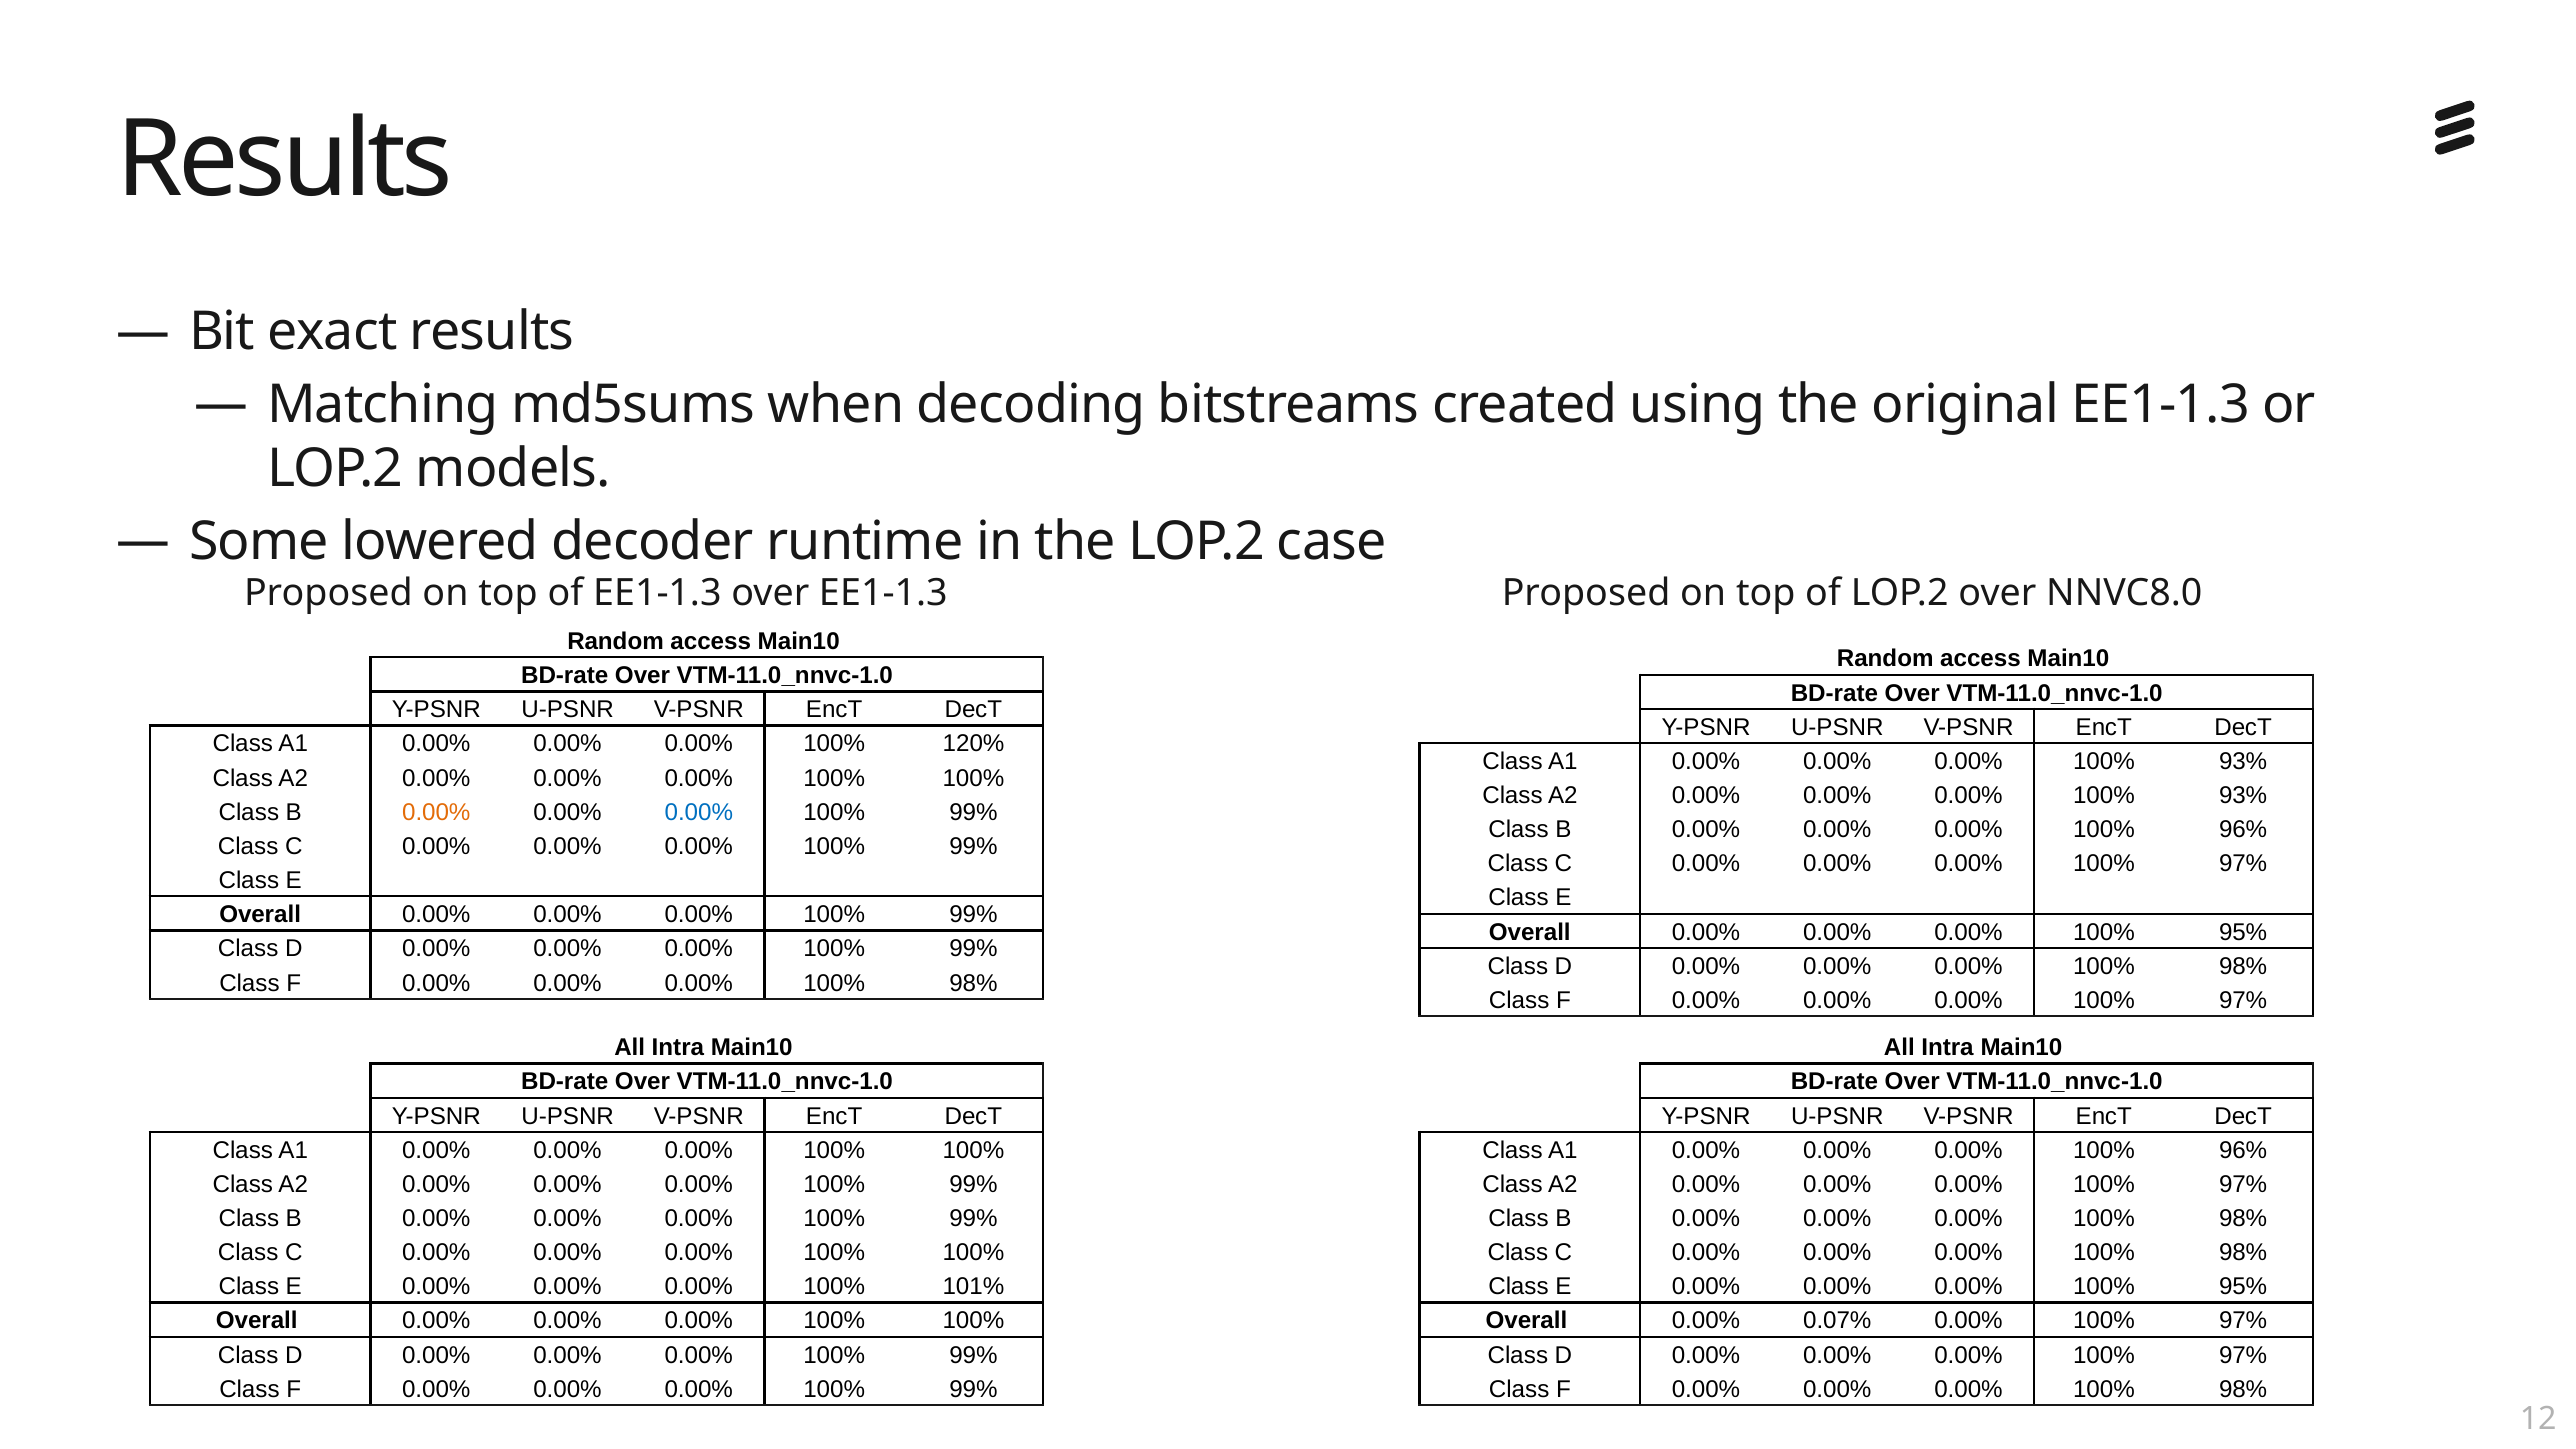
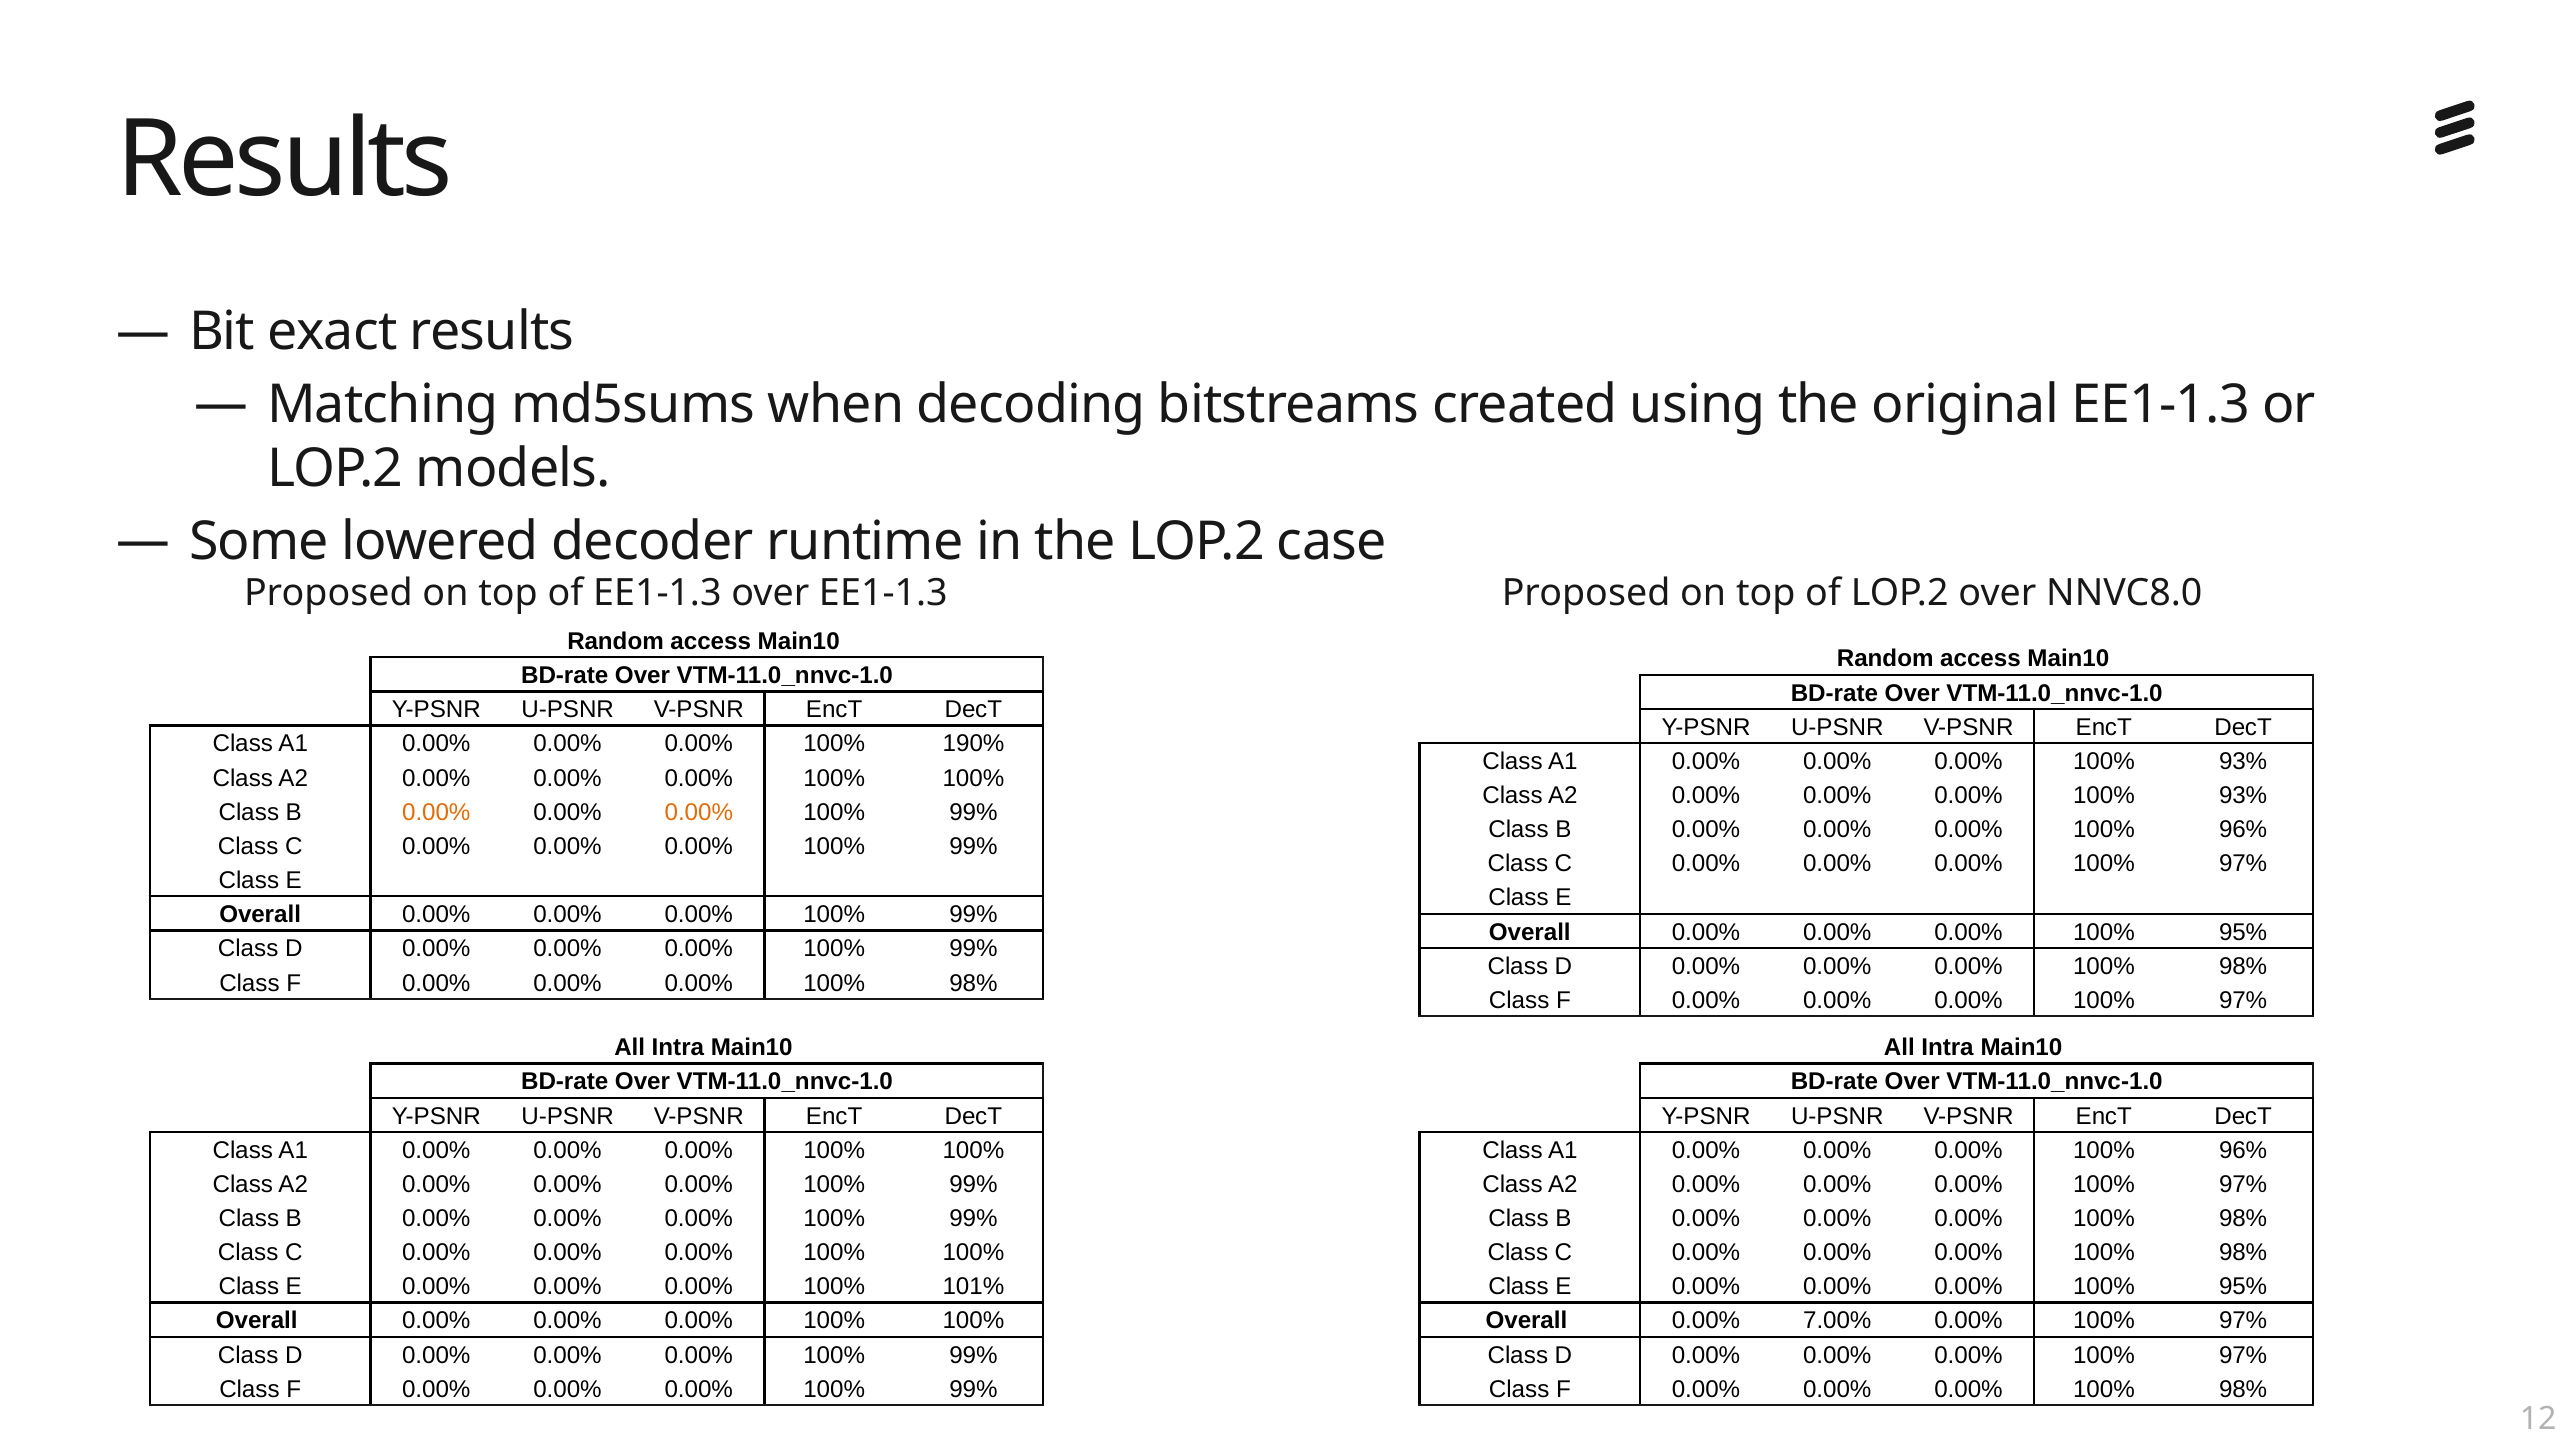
120%: 120% -> 190% (974, 744)
0.00% colour: blue -> orange (699, 812)
0.07%: 0.07% -> 7.00% (1837, 1321)
